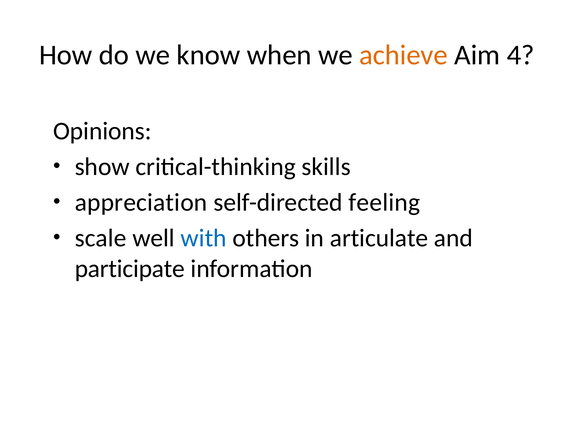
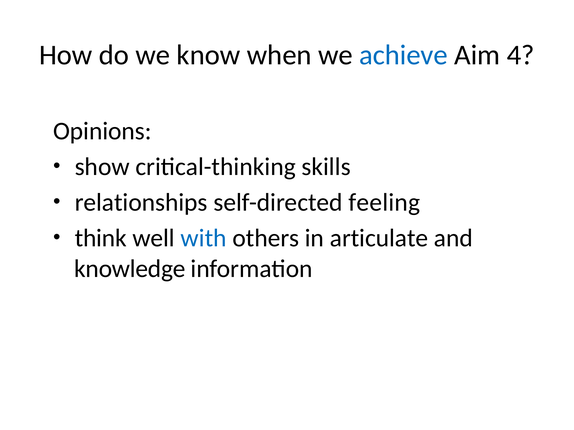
achieve colour: orange -> blue (403, 55)
appreciation: appreciation -> relationships (141, 203)
scale: scale -> think (101, 238)
participate: participate -> knowledge (130, 269)
